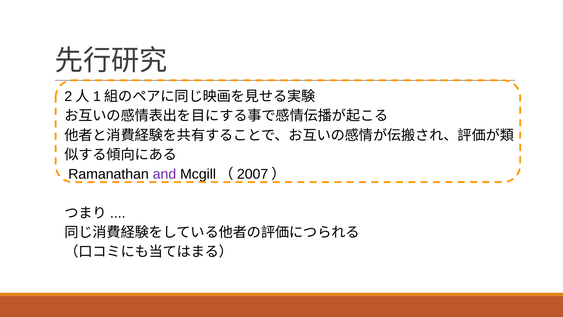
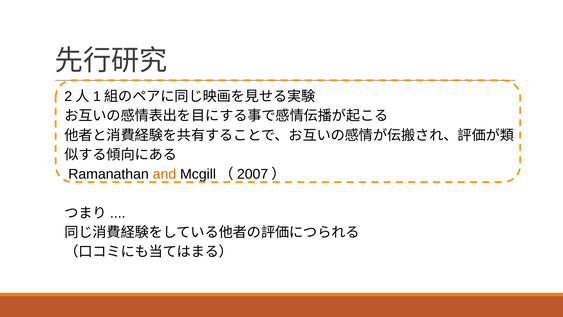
and colour: purple -> orange (164, 174)
